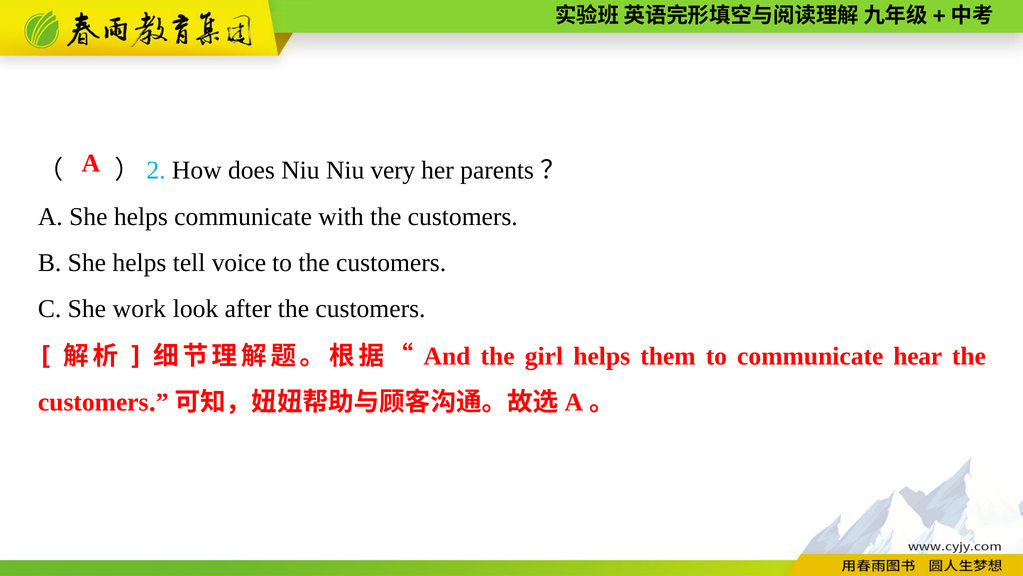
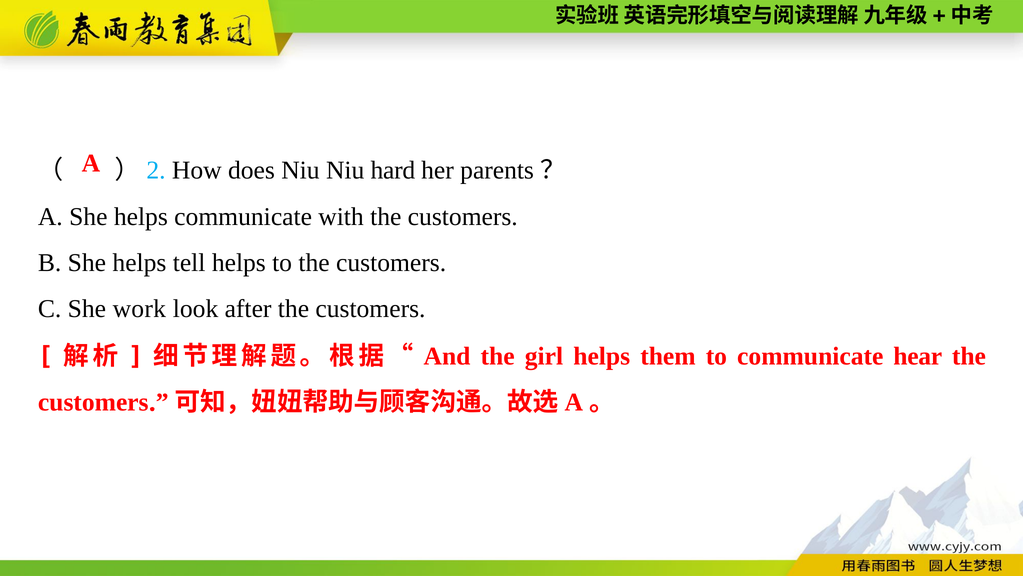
very: very -> hard (393, 170)
tell voice: voice -> helps (239, 262)
